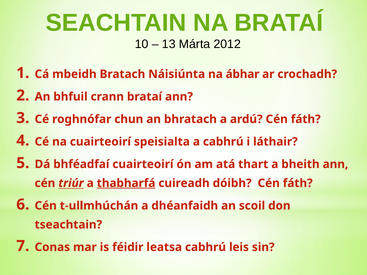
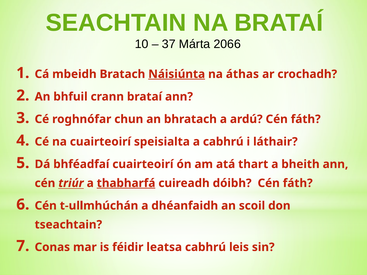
13: 13 -> 37 (169, 44)
2012: 2012 -> 2066 (227, 44)
Náisiúnta underline: none -> present (177, 74)
ábhar: ábhar -> áthas (242, 74)
